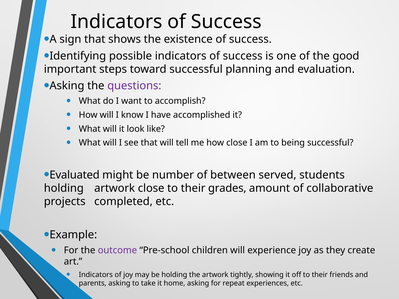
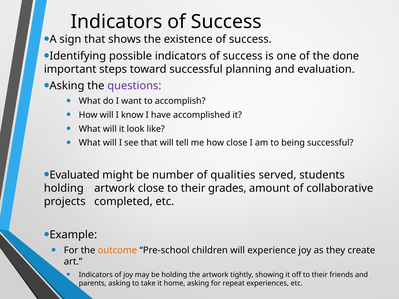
good: good -> done (346, 56)
between: between -> qualities (233, 175)
outcome colour: purple -> orange (117, 250)
